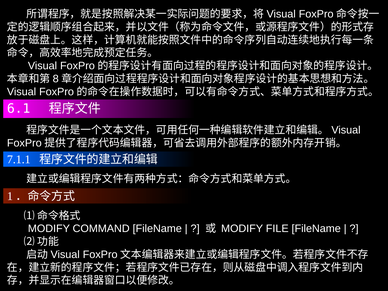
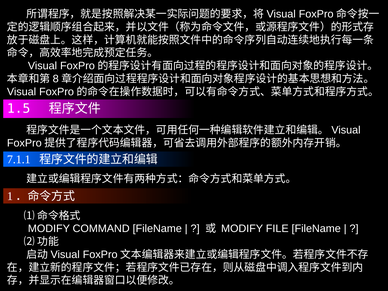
6.1: 6.1 -> 1.5 (19, 109)
